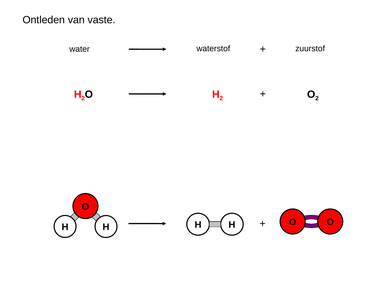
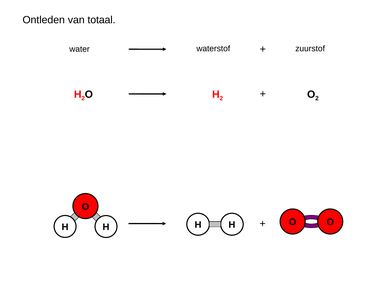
vaste: vaste -> totaal (102, 20)
